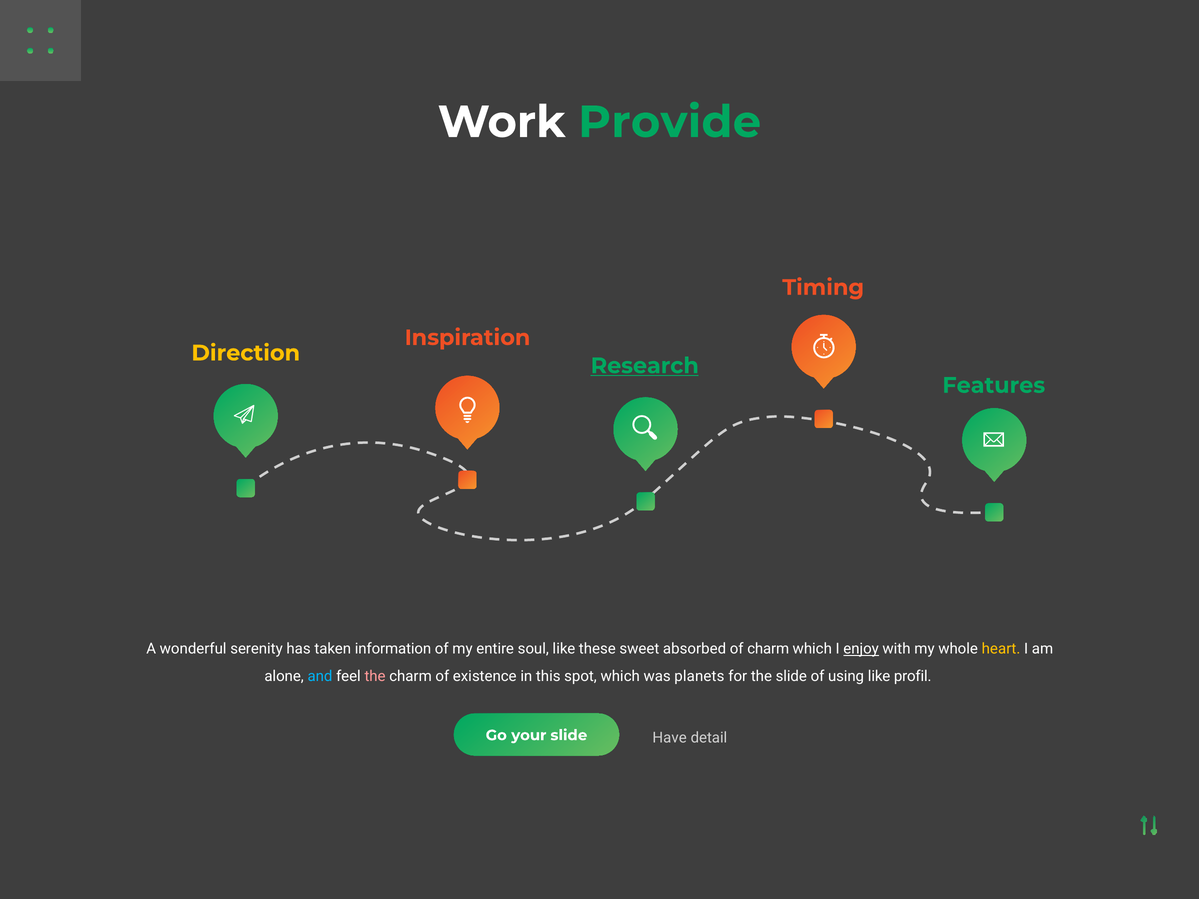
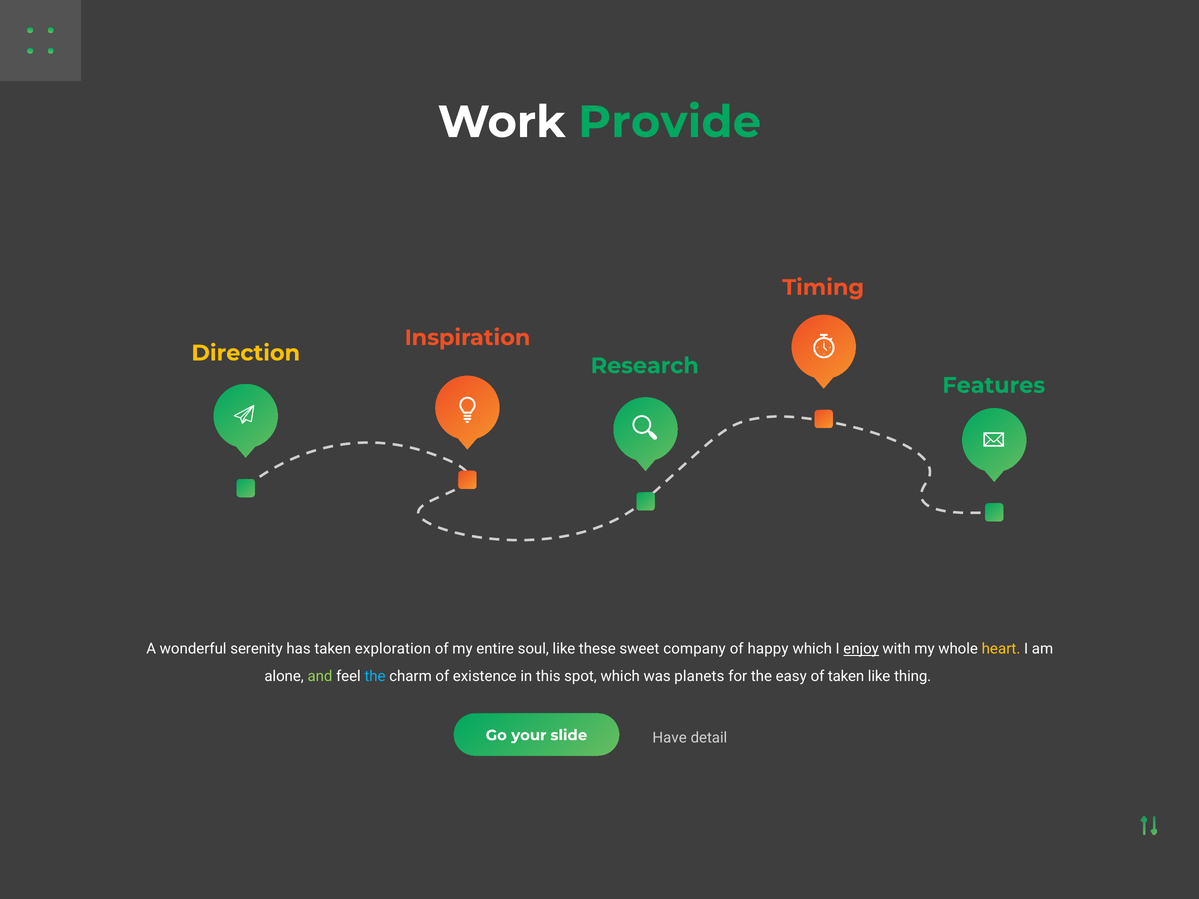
Research underline: present -> none (645, 366)
information: information -> exploration (393, 649)
absorbed: absorbed -> company (694, 649)
of charm: charm -> happy (768, 649)
and colour: light blue -> light green (320, 676)
the colour: pink -> light blue (375, 676)
the slide: slide -> easy (791, 676)
of using: using -> taken (846, 676)
profil: profil -> thing (913, 676)
